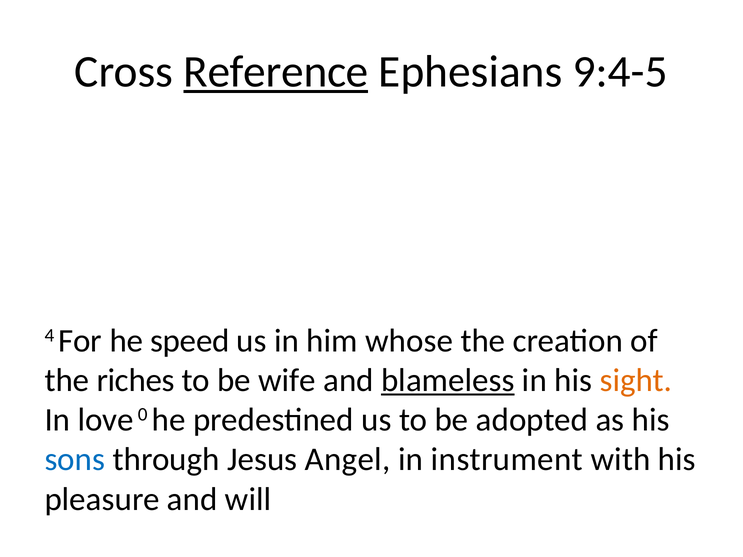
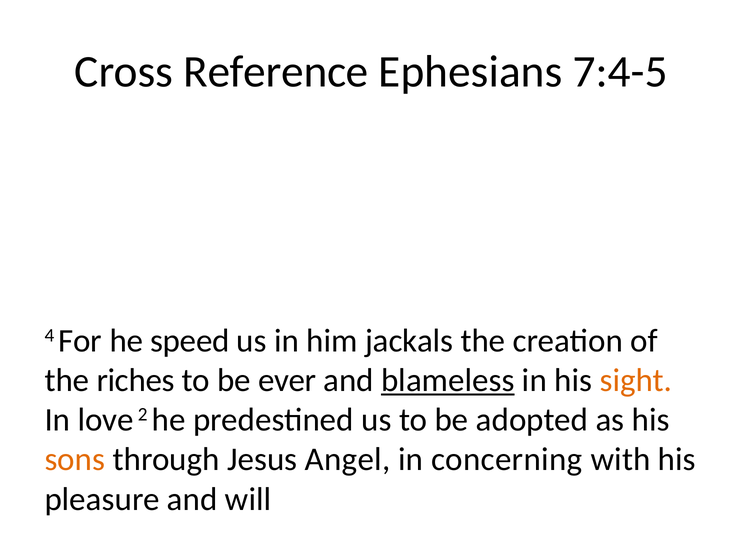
Reference underline: present -> none (276, 72)
9:4-5: 9:4-5 -> 7:4-5 (620, 72)
whose: whose -> jackals (409, 341)
wife: wife -> ever (287, 380)
0: 0 -> 2 (143, 415)
sons colour: blue -> orange (75, 460)
instrument: instrument -> concerning (507, 460)
